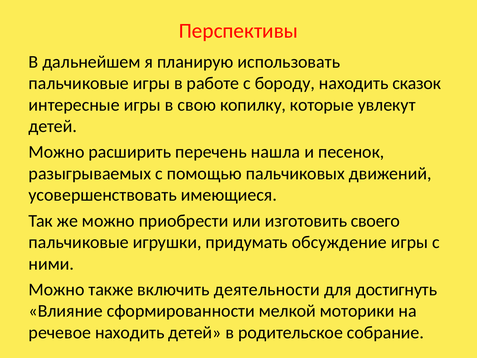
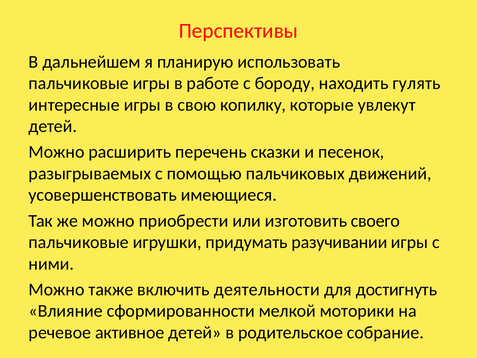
сказок: сказок -> гулять (417, 83)
нашла: нашла -> сказки (276, 152)
обсуждение: обсуждение -> разучивании (339, 242)
речевое находить: находить -> активное (130, 332)
